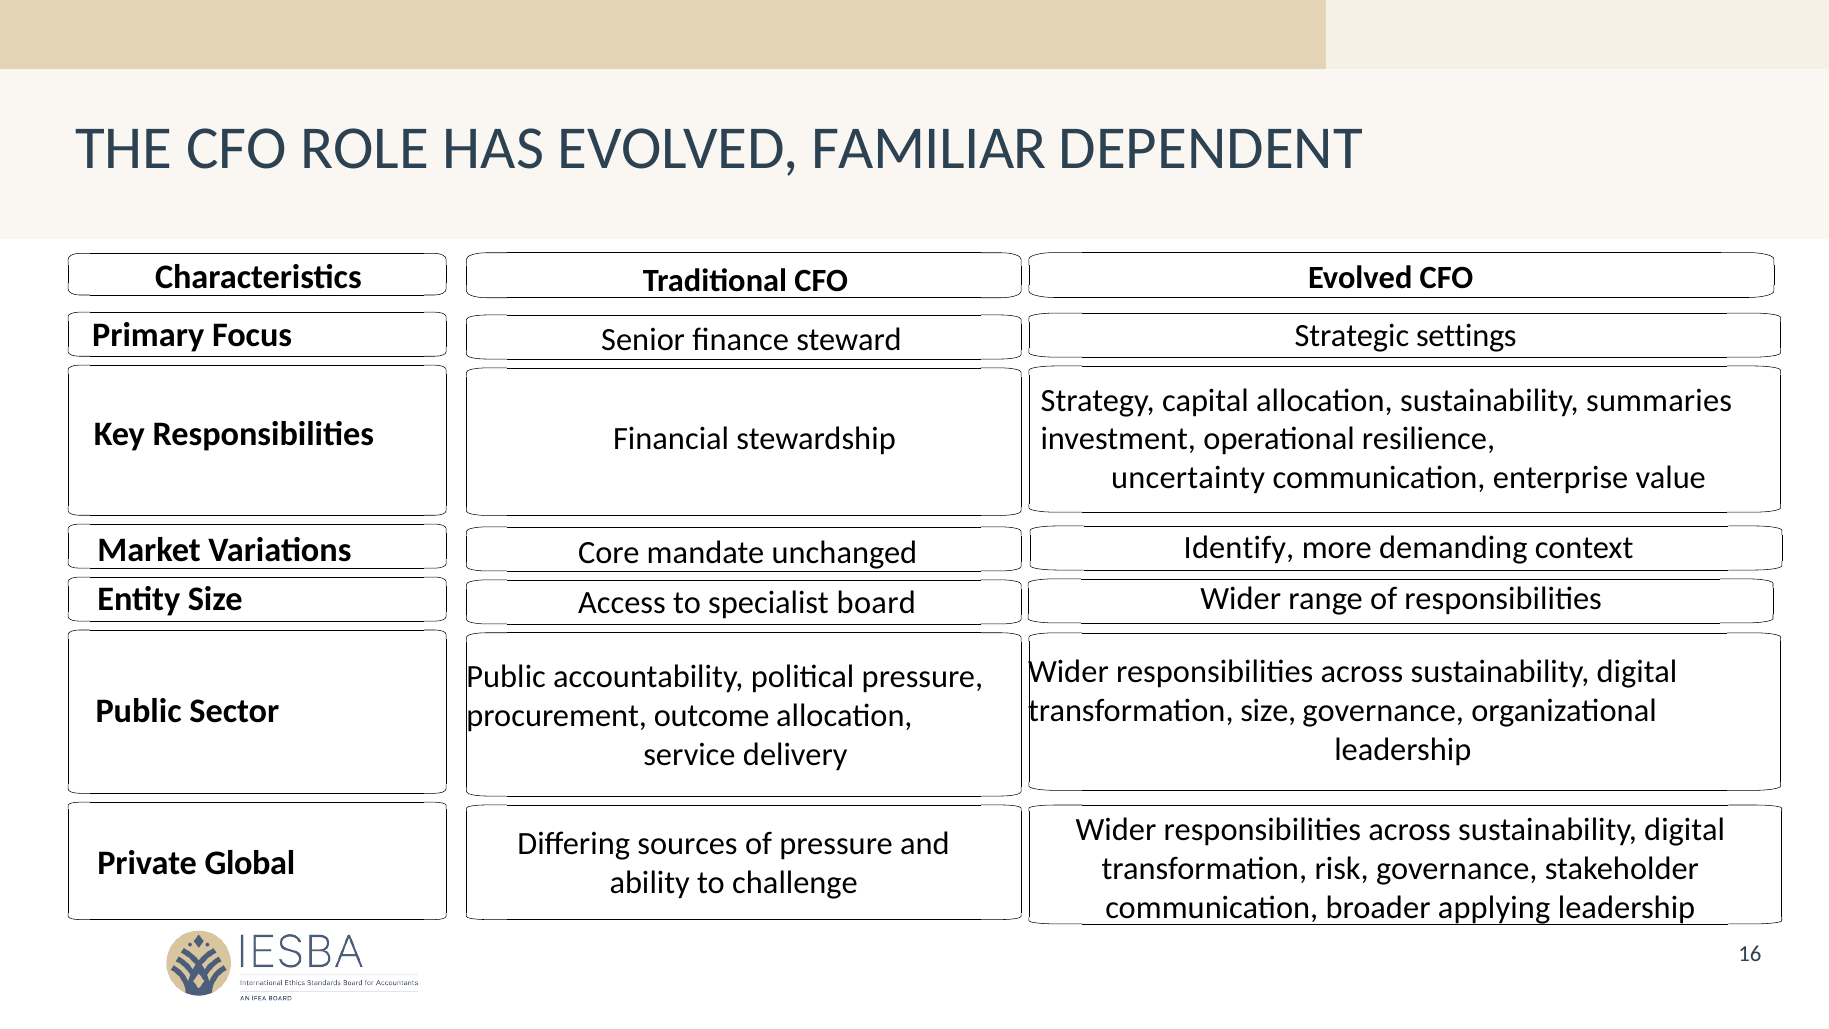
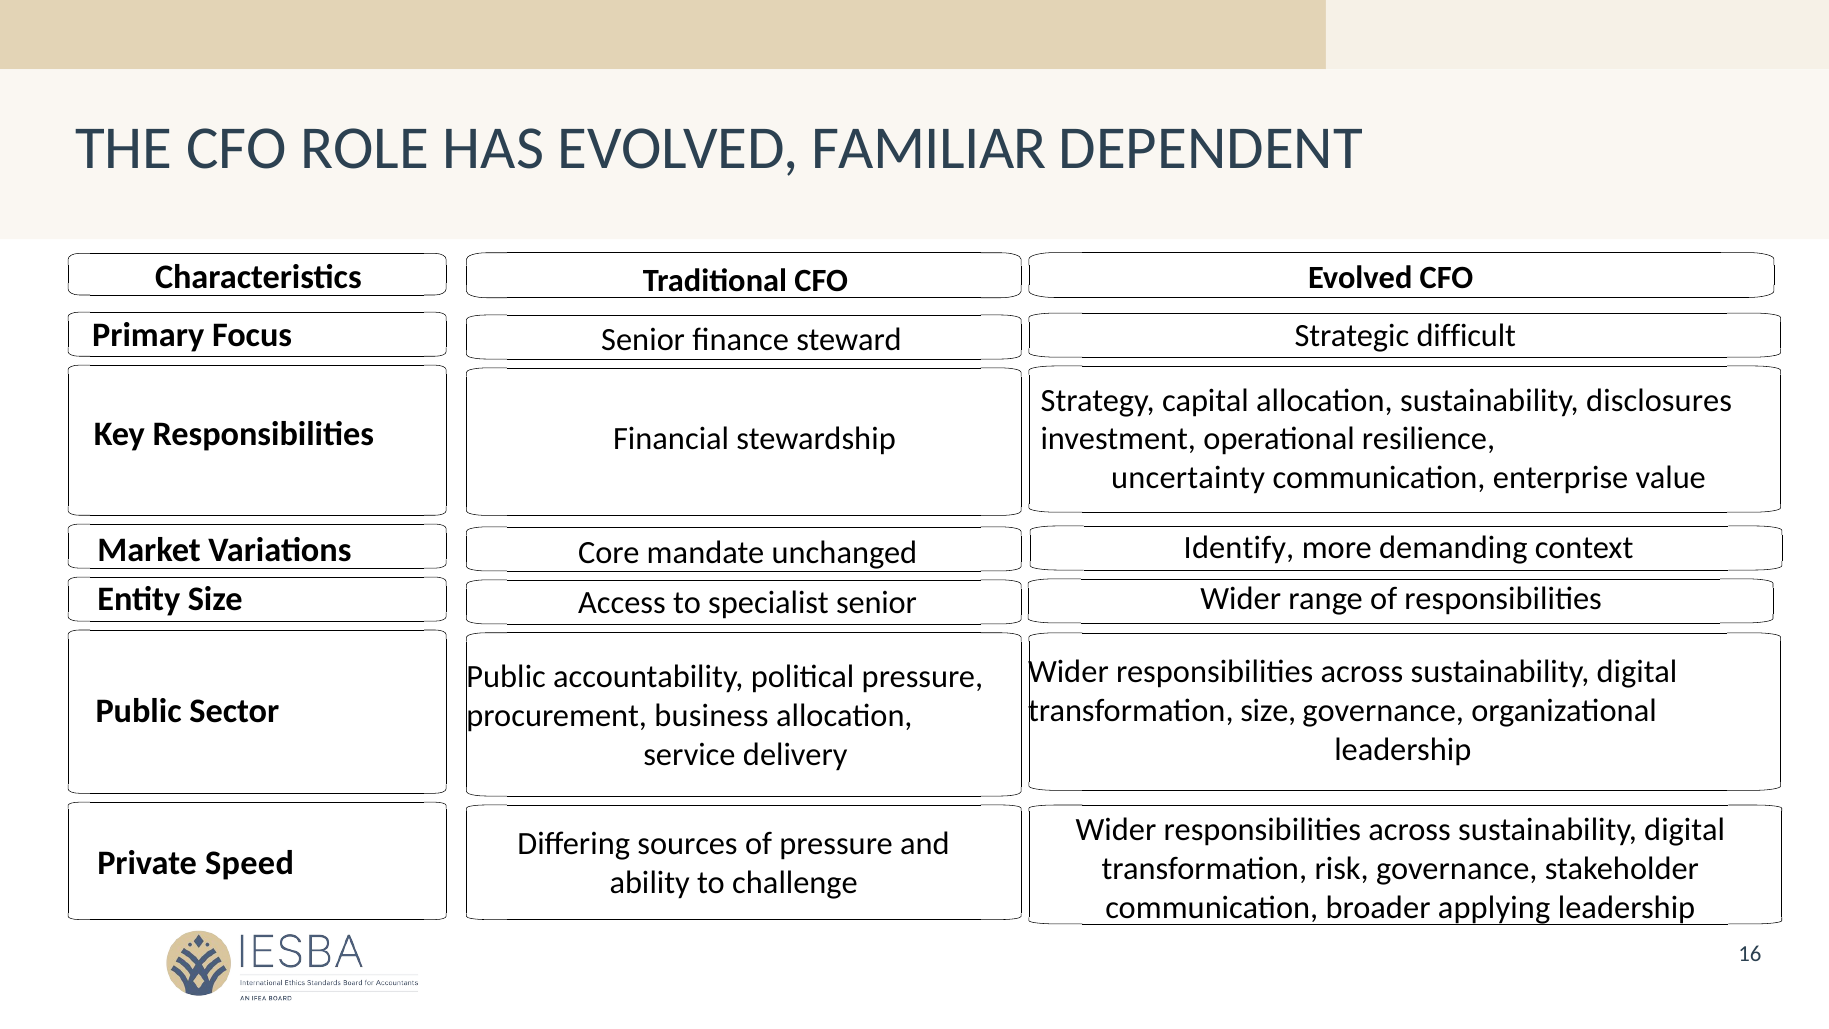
settings: settings -> difficult (1466, 336)
summaries: summaries -> disclosures (1659, 400)
specialist board: board -> senior (877, 602)
outcome: outcome -> business (711, 716)
Global: Global -> Speed (250, 863)
